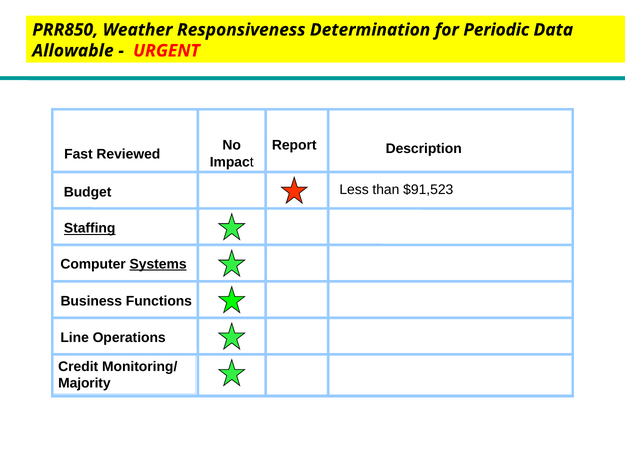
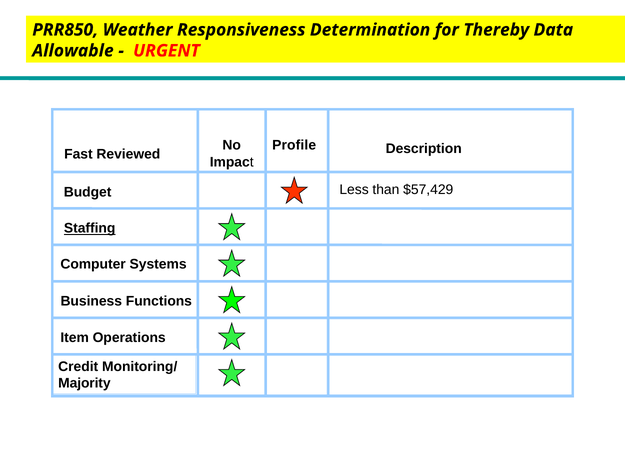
Periodic: Periodic -> Thereby (496, 30)
Report: Report -> Profile (294, 145)
$91,523: $91,523 -> $57,429 (428, 189)
Systems underline: present -> none (158, 264)
Line: Line -> Item (75, 338)
